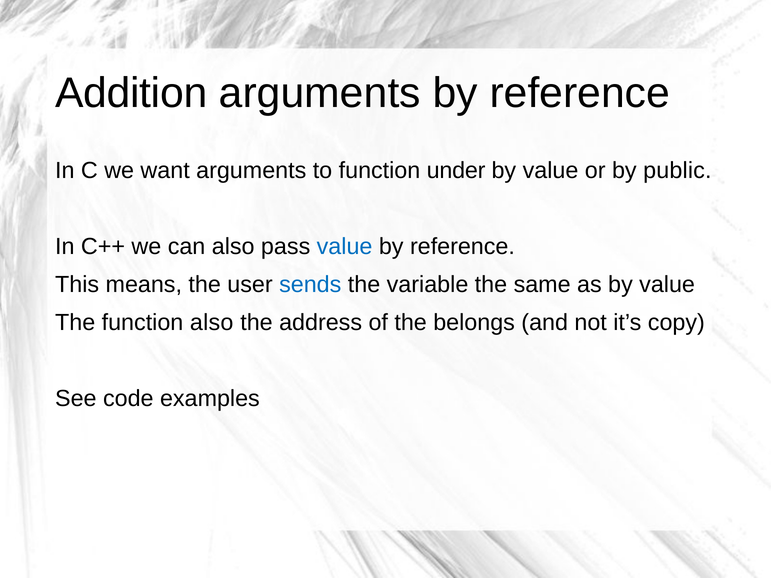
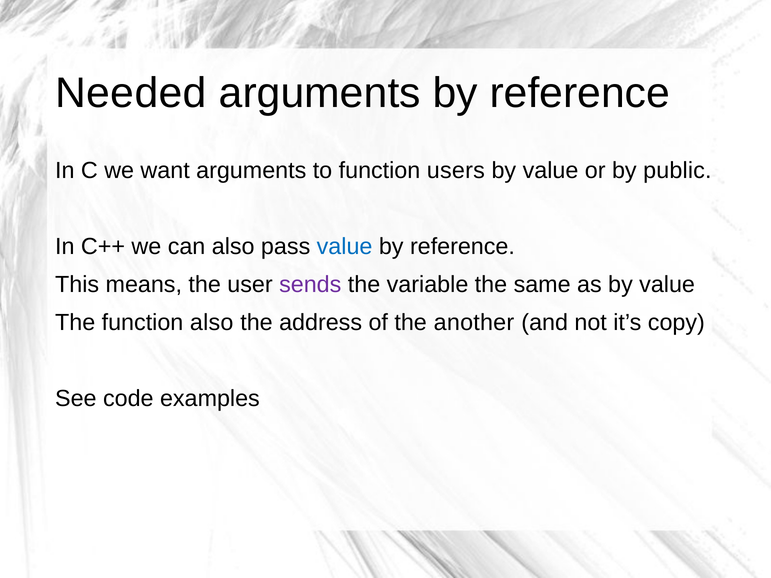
Addition: Addition -> Needed (131, 93)
under: under -> users (456, 171)
sends colour: blue -> purple (310, 285)
belongs: belongs -> another (474, 323)
